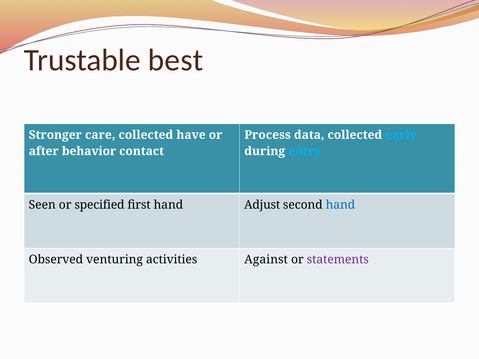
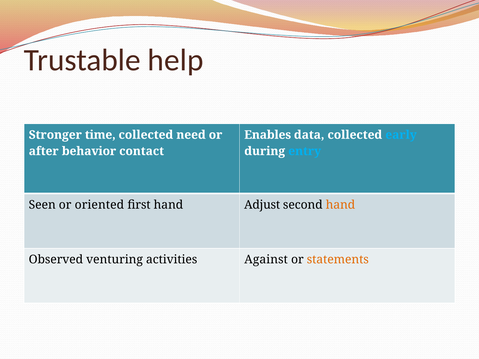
best: best -> help (176, 60)
care: care -> time (100, 135)
have: have -> need (191, 135)
Process: Process -> Enables (268, 135)
specified: specified -> oriented (99, 205)
hand colour: blue -> orange (340, 205)
statements colour: purple -> orange (338, 260)
